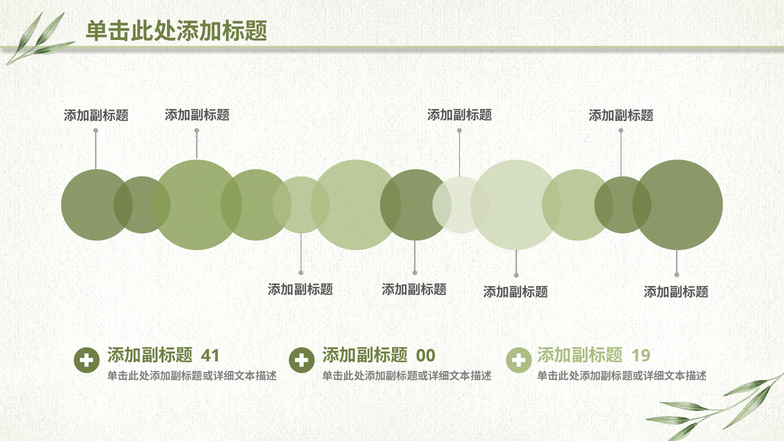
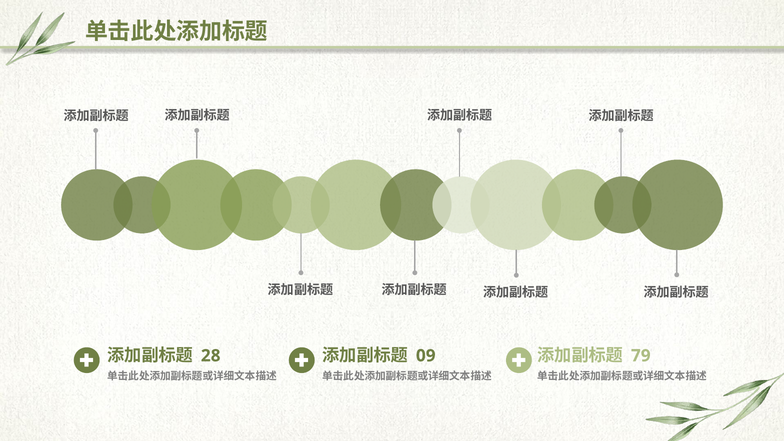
41: 41 -> 28 (211, 356)
00: 00 -> 09 (426, 356)
19: 19 -> 79 (641, 356)
